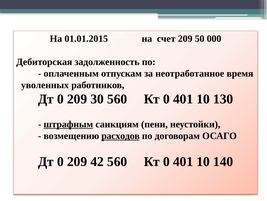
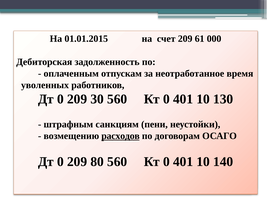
50: 50 -> 61 (200, 38)
штрафным underline: present -> none (68, 124)
42: 42 -> 80 (97, 161)
